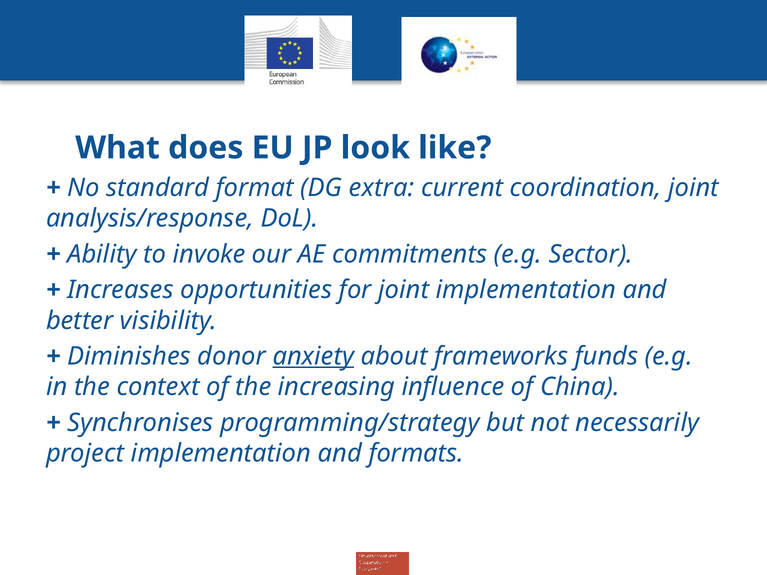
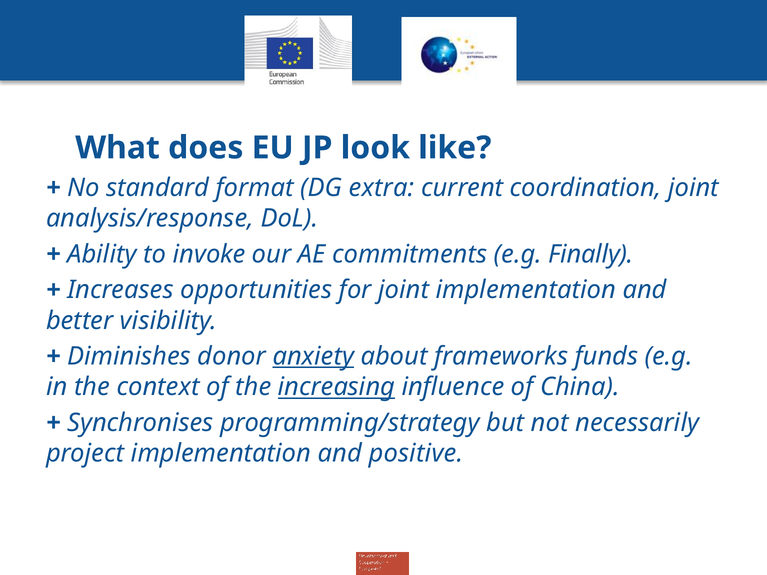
Sector: Sector -> Finally (591, 254)
increasing underline: none -> present (336, 387)
formats: formats -> positive (416, 454)
